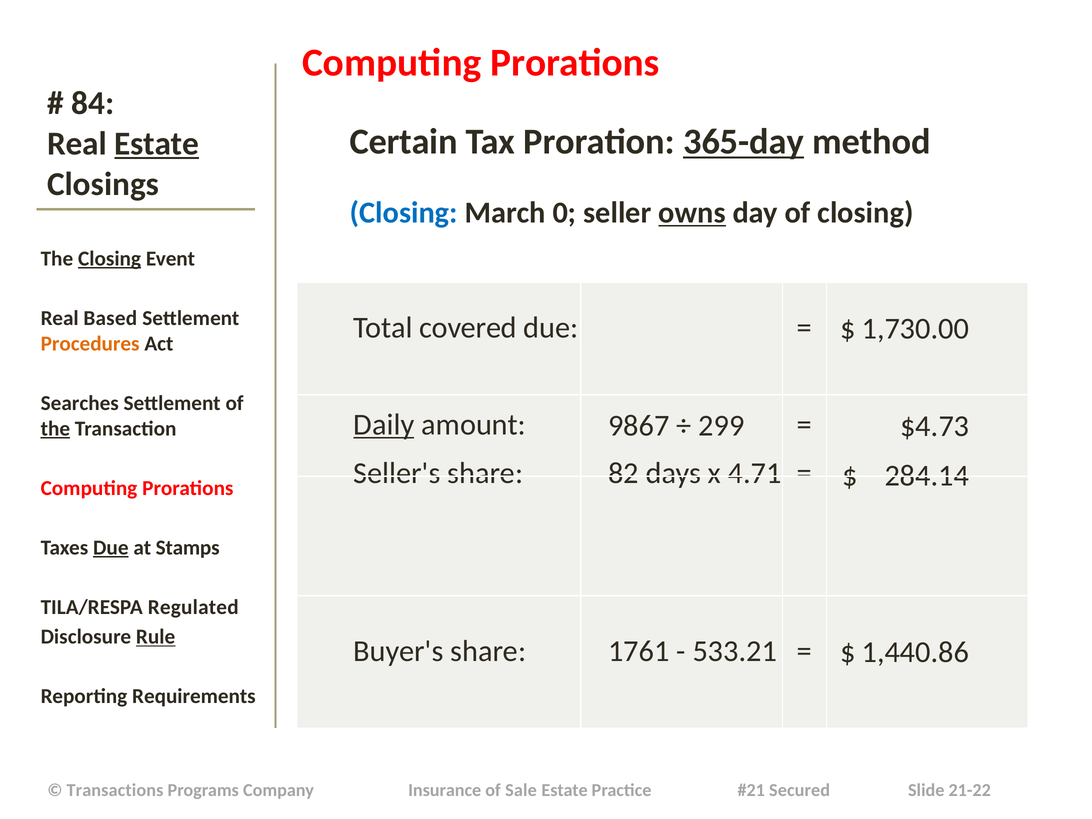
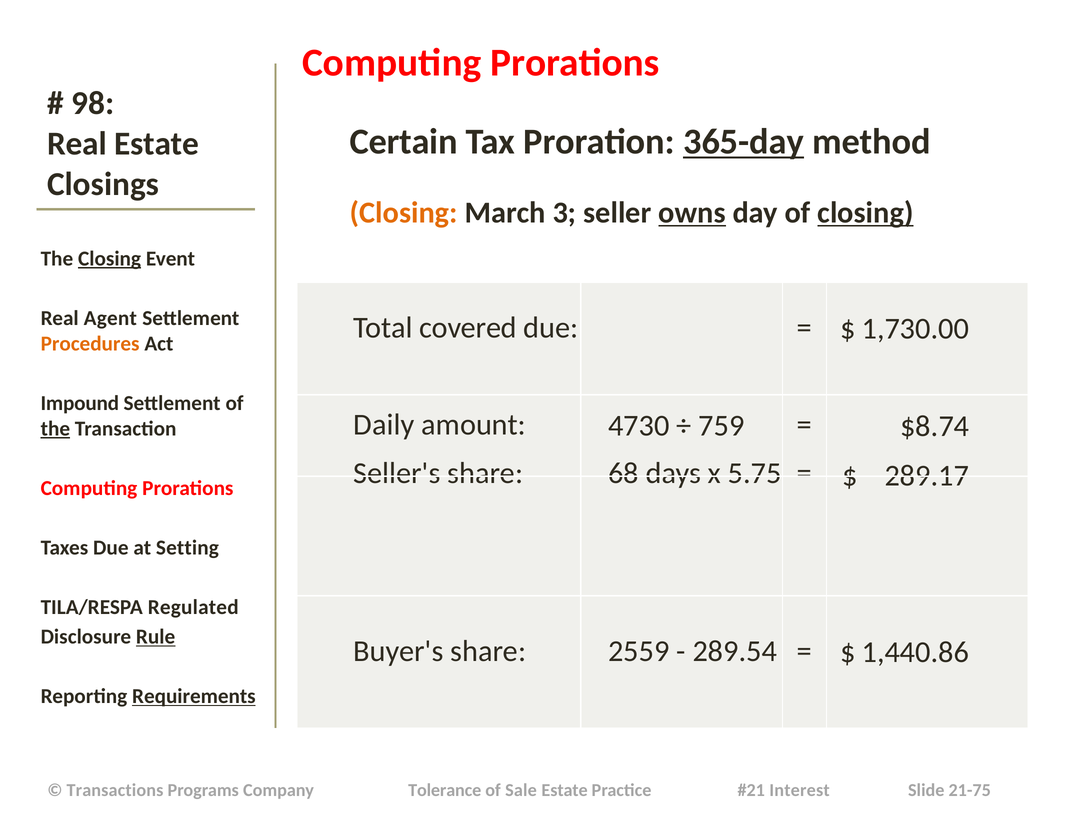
84: 84 -> 98 (93, 103)
Estate underline: present -> none (157, 144)
Closing colour: blue -> orange (404, 213)
0: 0 -> 3 (564, 213)
closing underline: none -> present (865, 213)
Based: Based -> Agent (110, 318)
Searches: Searches -> Impound (80, 403)
Daily underline: present -> none (384, 425)
9867: 9867 -> 4730 (639, 426)
299: 299 -> 759 (721, 426)
$4.73: $4.73 -> $8.74 (935, 426)
82: 82 -> 68 (623, 473)
4.71: 4.71 -> 5.75 (755, 473)
284.14: 284.14 -> 289.17 (927, 476)
Due underline: present -> none (111, 548)
Stamps: Stamps -> Setting (187, 548)
1761: 1761 -> 2559 (639, 651)
533.21: 533.21 -> 289.54 (735, 651)
Requirements underline: none -> present (194, 696)
Insurance: Insurance -> Tolerance (445, 790)
Secured: Secured -> Interest (800, 790)
21-22: 21-22 -> 21-75 (970, 790)
